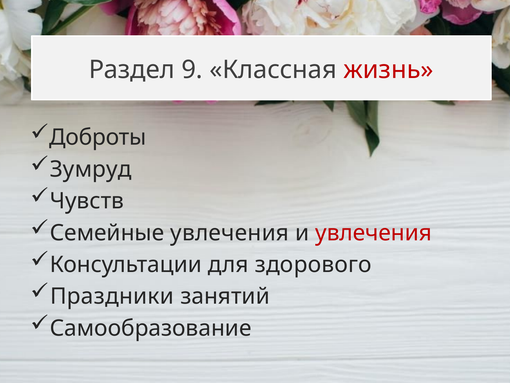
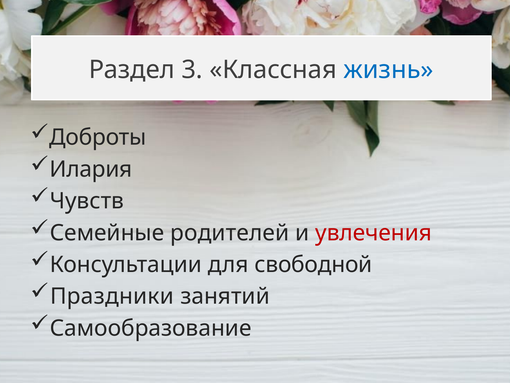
9: 9 -> 3 (192, 70)
жизнь colour: red -> blue (388, 70)
Зумруд: Зумруд -> Илария (91, 169)
Семейные увлечения: увлечения -> родителей (230, 233)
здорового: здорового -> свободной (313, 264)
